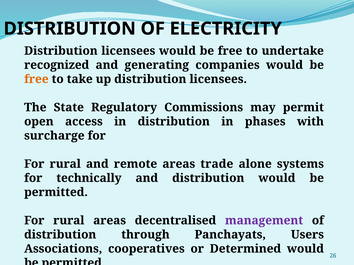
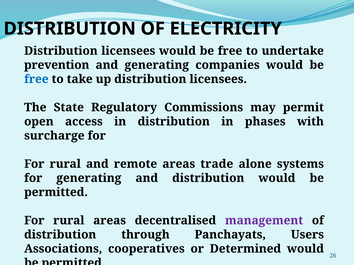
recognized: recognized -> prevention (57, 65)
free colour: orange -> blue (36, 79)
for technically: technically -> generating (89, 178)
